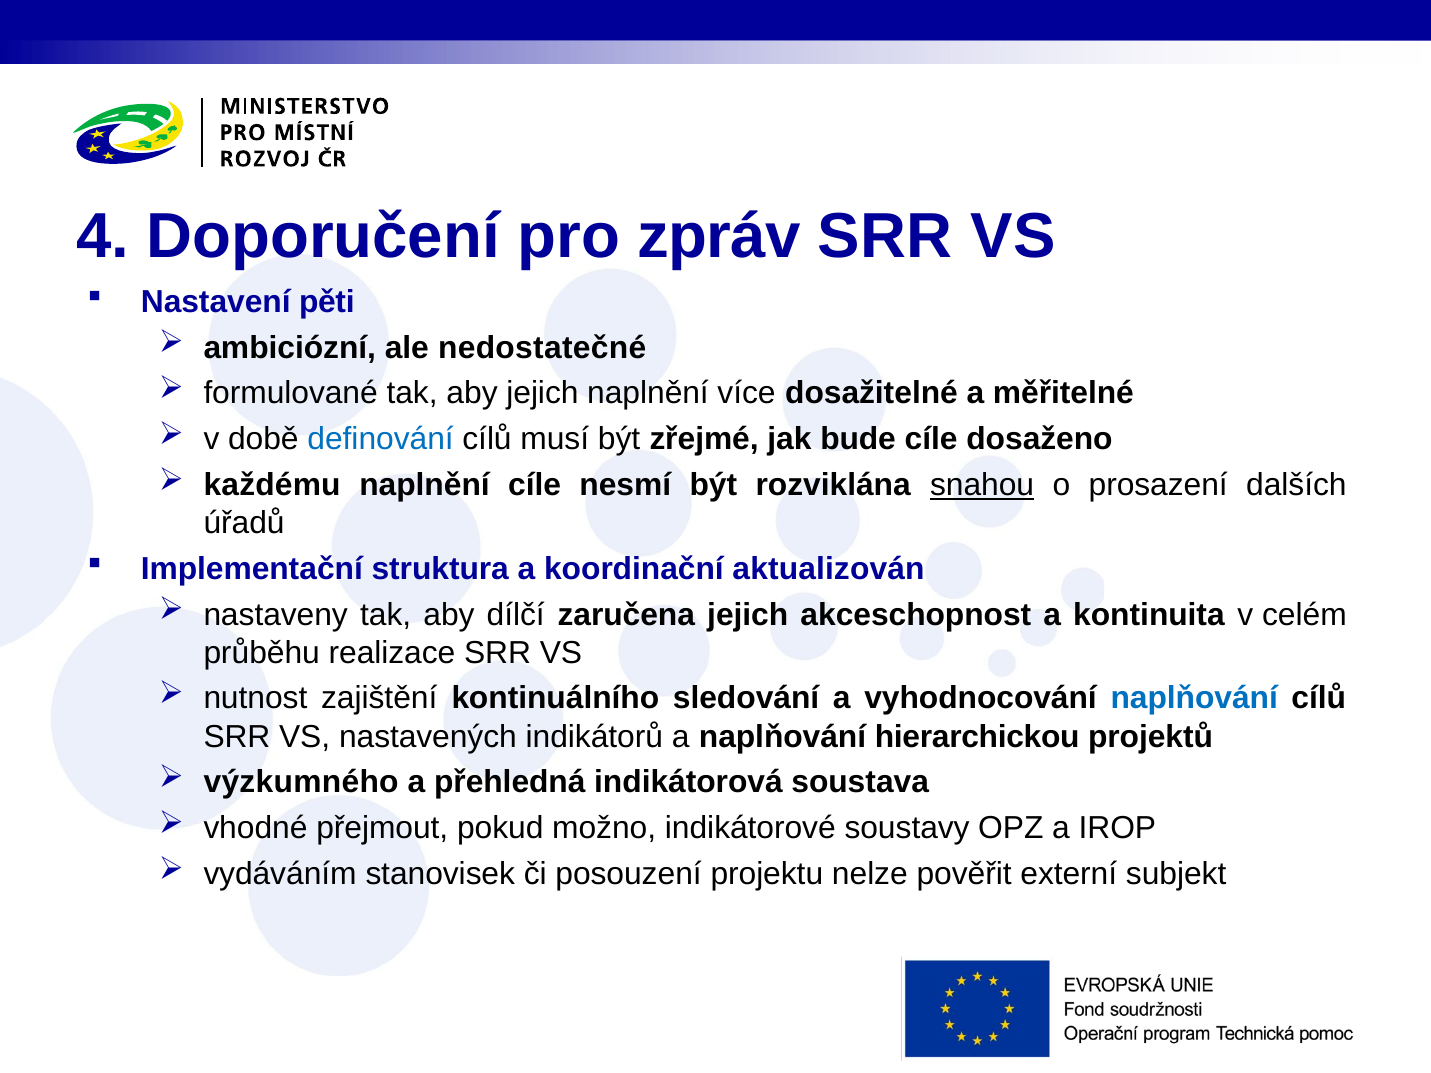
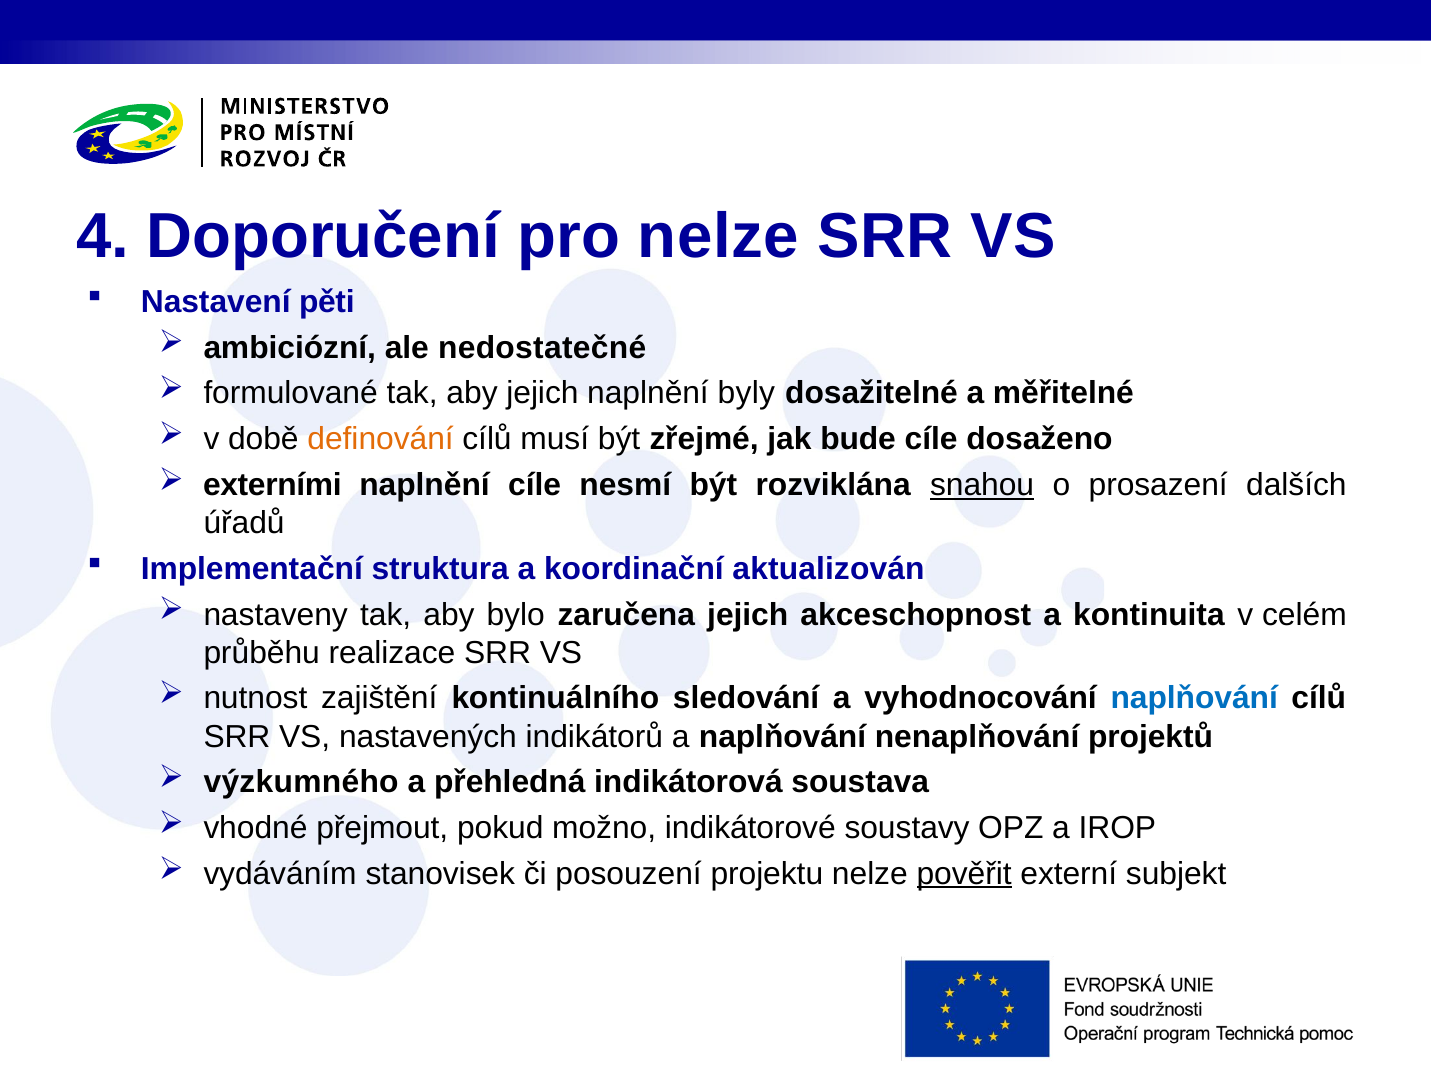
pro zpráv: zpráv -> nelze (718, 237)
více: více -> byly (746, 394)
definování colour: blue -> orange (381, 439)
každému: každému -> externími (272, 485)
dílčí: dílčí -> bylo (516, 615)
hierarchickou: hierarchickou -> nenaplňování (977, 737)
pověřit underline: none -> present (964, 874)
